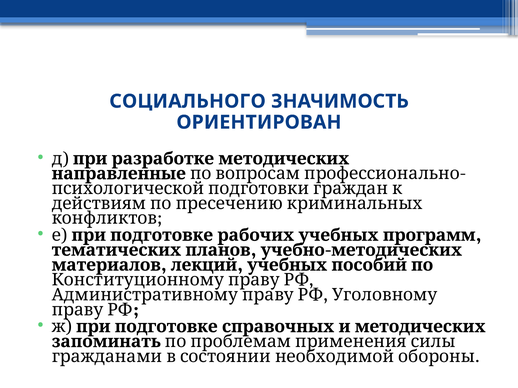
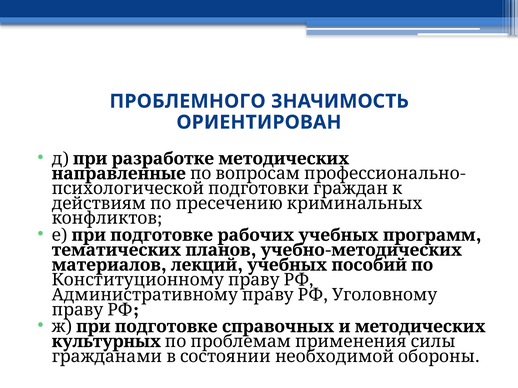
СОЦИАЛЬНОГО: СОЦИАЛЬНОГО -> ПРОБЛЕМНОГО (188, 101)
запоминать: запоминать -> культурных (106, 342)
